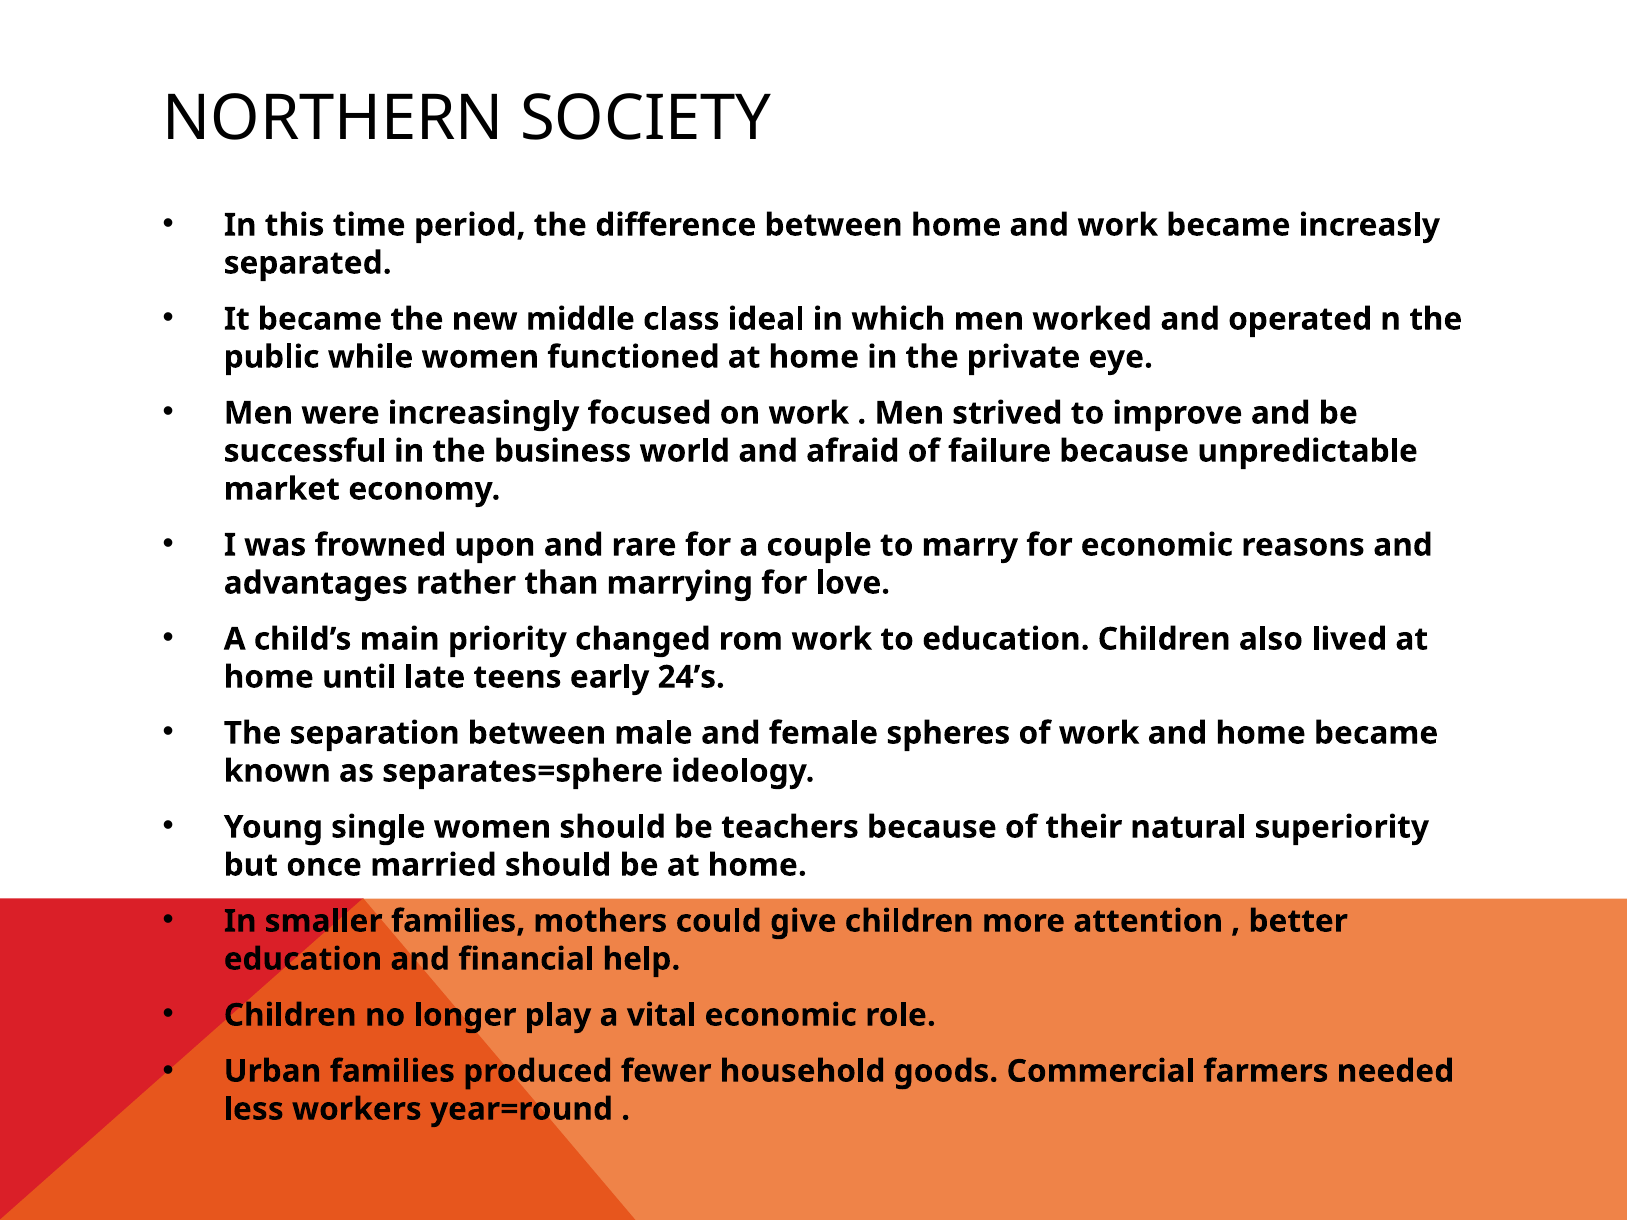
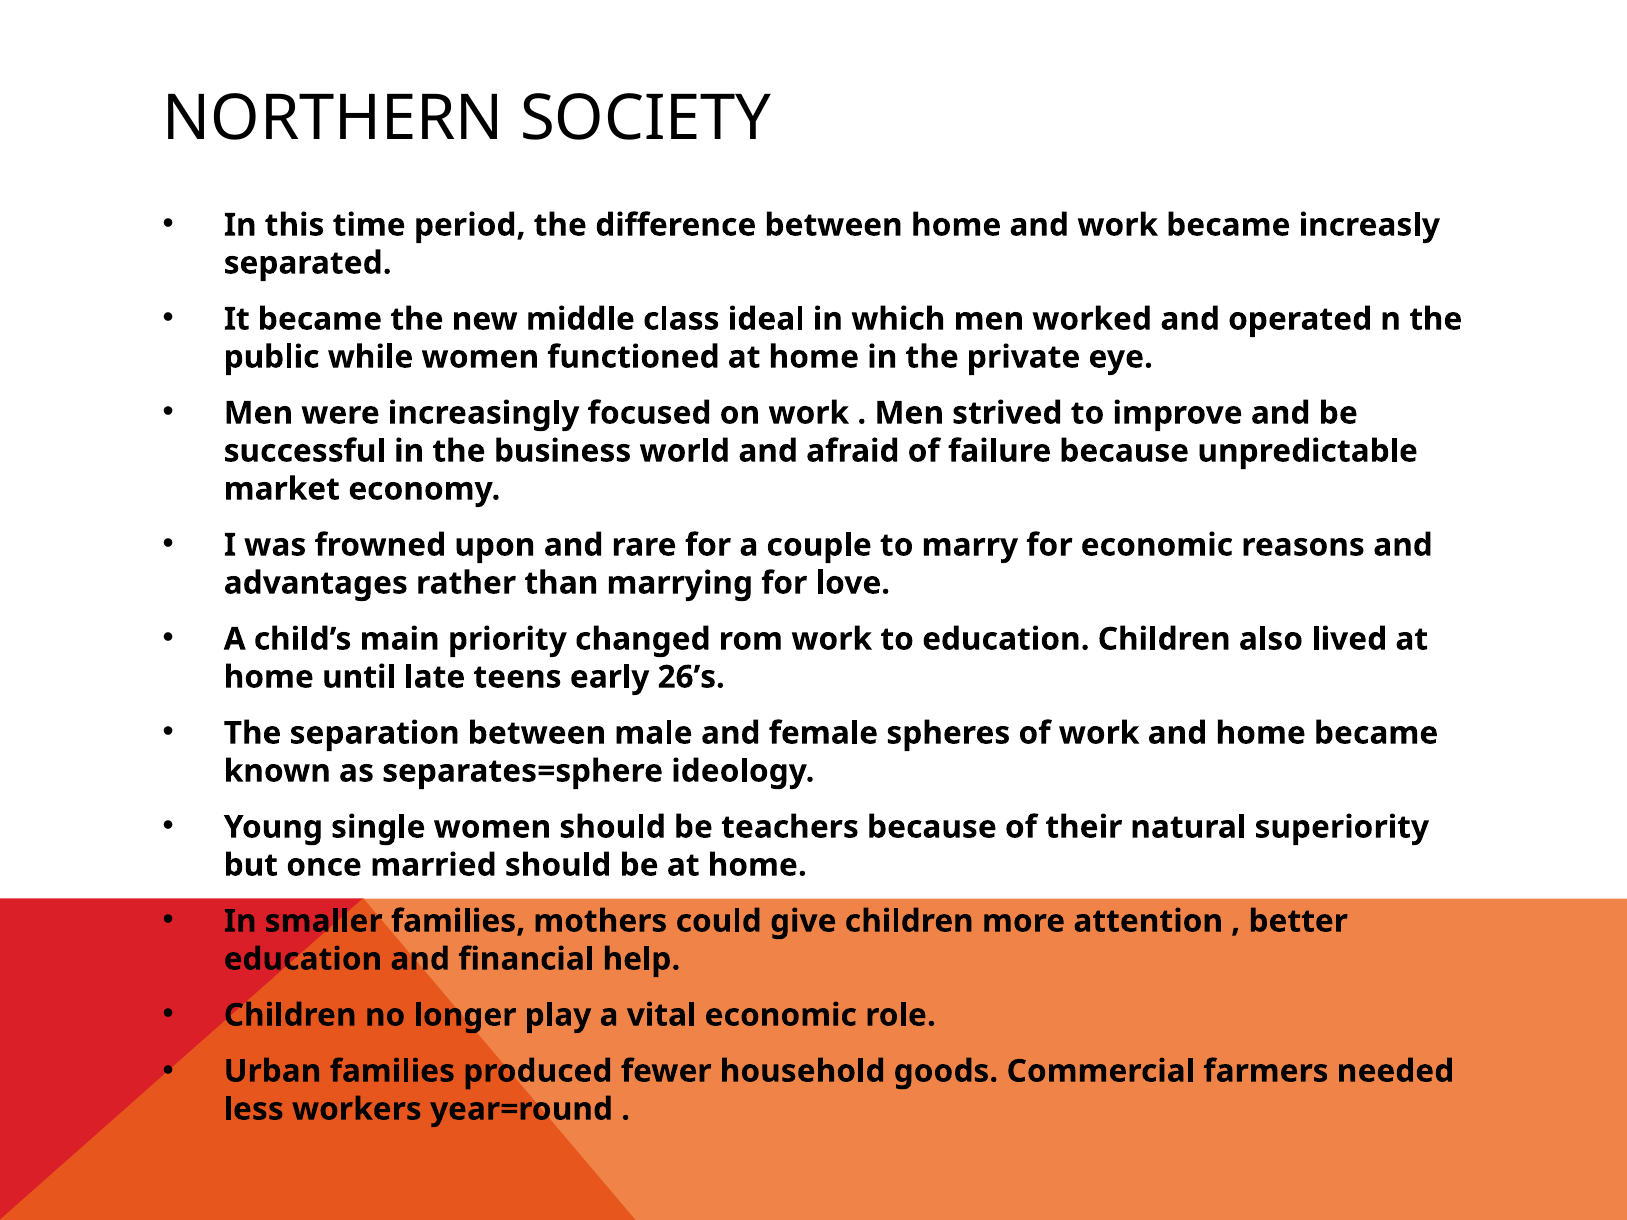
24’s: 24’s -> 26’s (691, 677)
